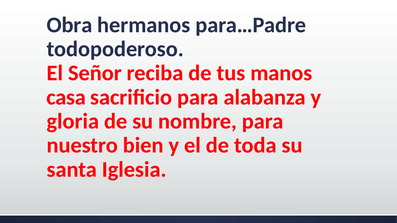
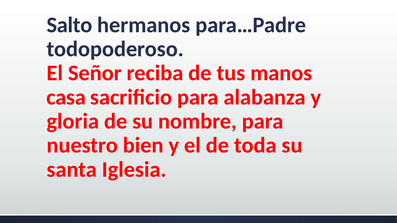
Obra: Obra -> Salto (70, 25)
